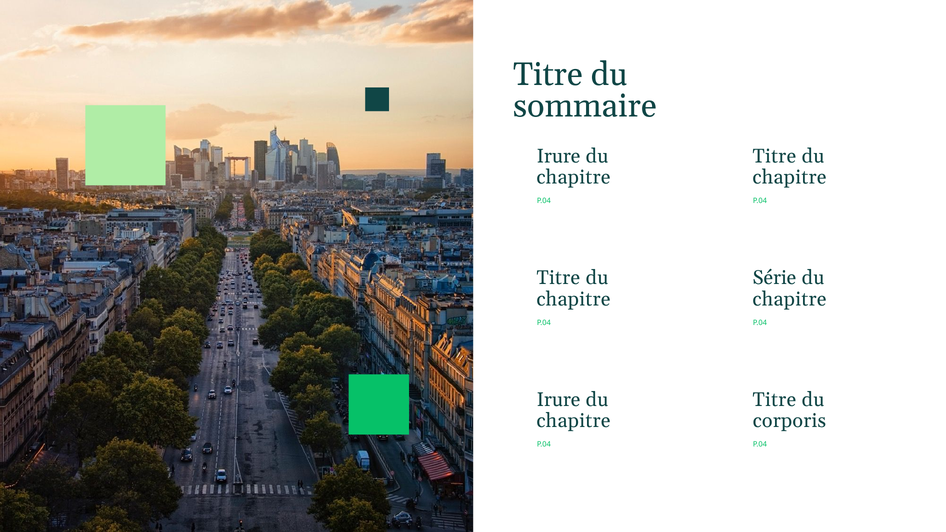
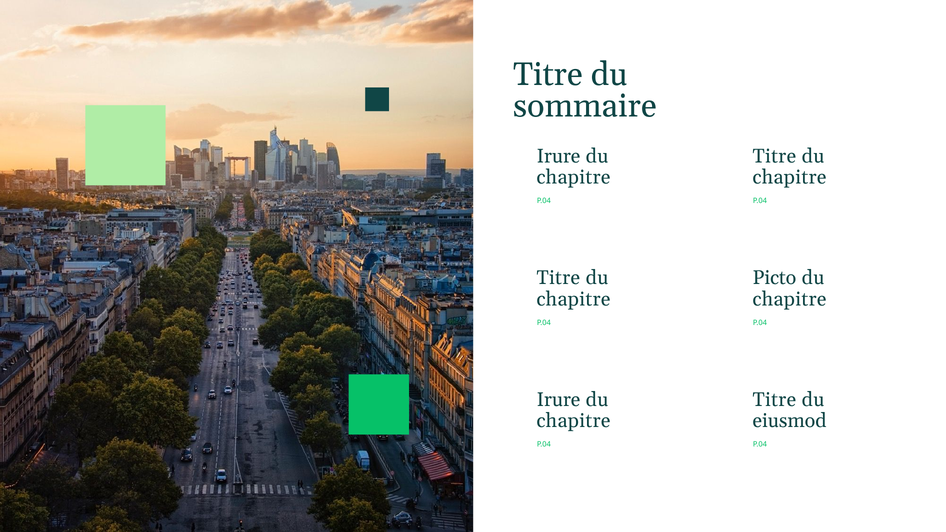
Série: Série -> Picto (774, 278)
corporis: corporis -> eiusmod (790, 421)
